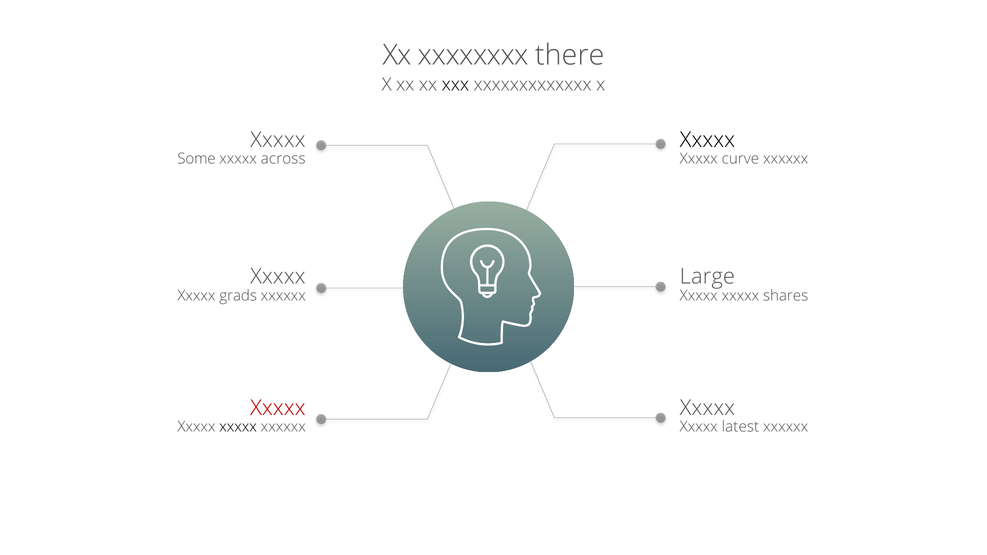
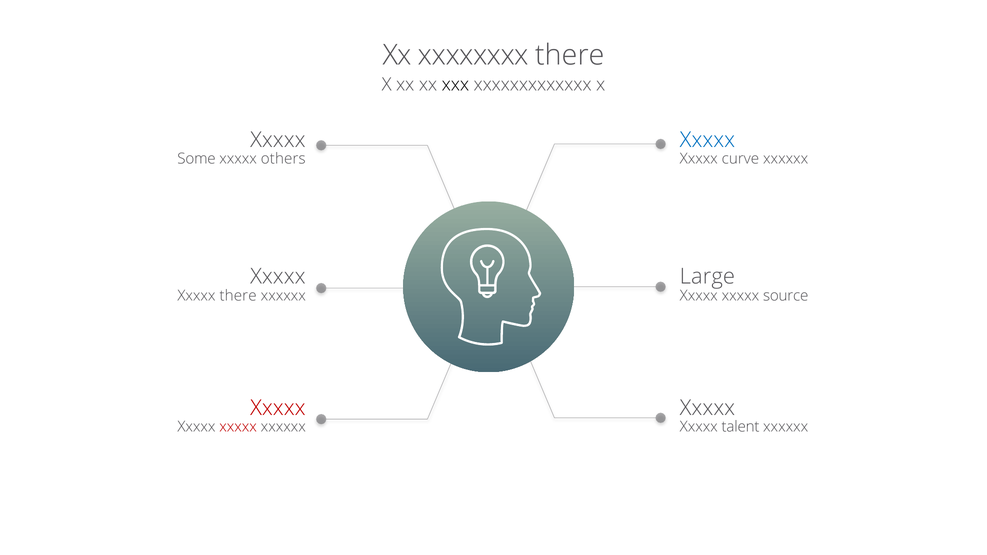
Xxxxx colour: black -> blue (707, 140)
across: across -> others (283, 159)
Xxxxx grads: grads -> there (238, 296)
shares: shares -> source (786, 296)
xxxxx colour: black -> red (238, 427)
latest: latest -> talent (741, 427)
